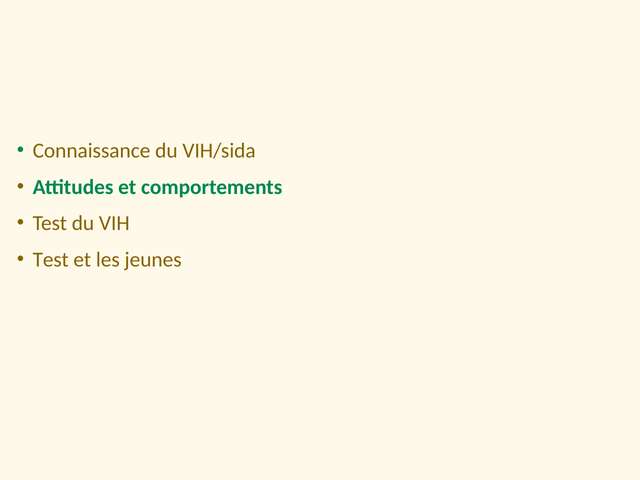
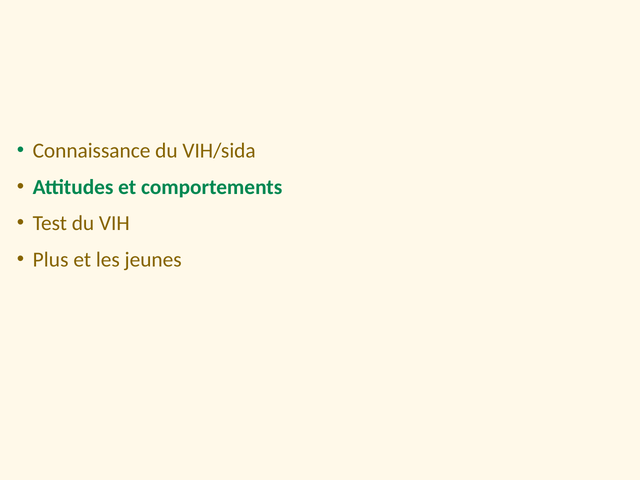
Test: Test -> Plus (51, 260)
